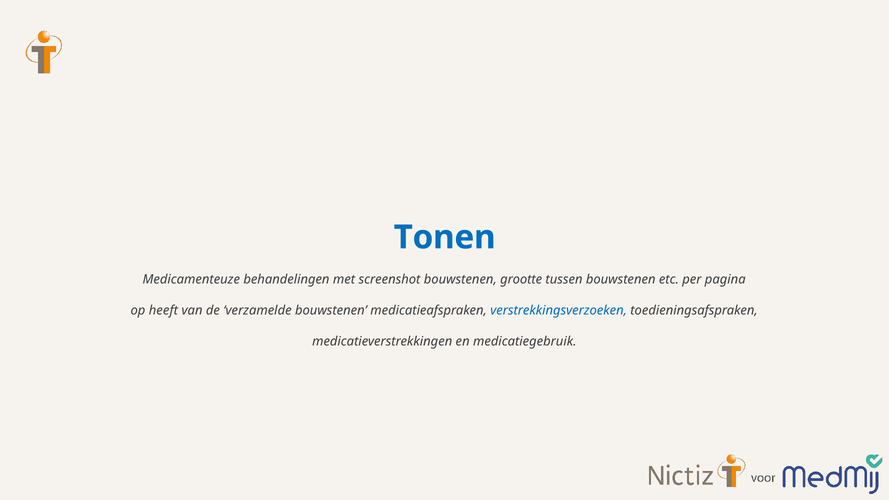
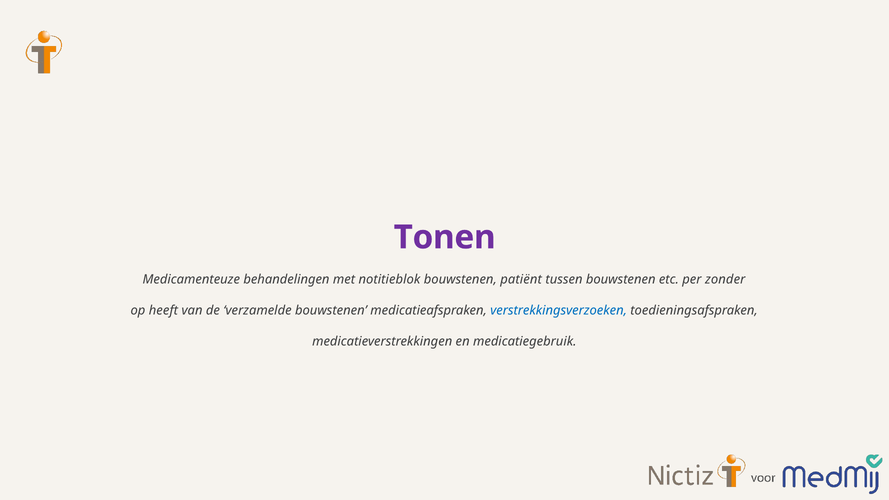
Tonen colour: blue -> purple (445, 237)
screenshot: screenshot -> notitieblok (389, 279)
grootte: grootte -> patiënt (521, 279)
pagina: pagina -> zonder (725, 279)
